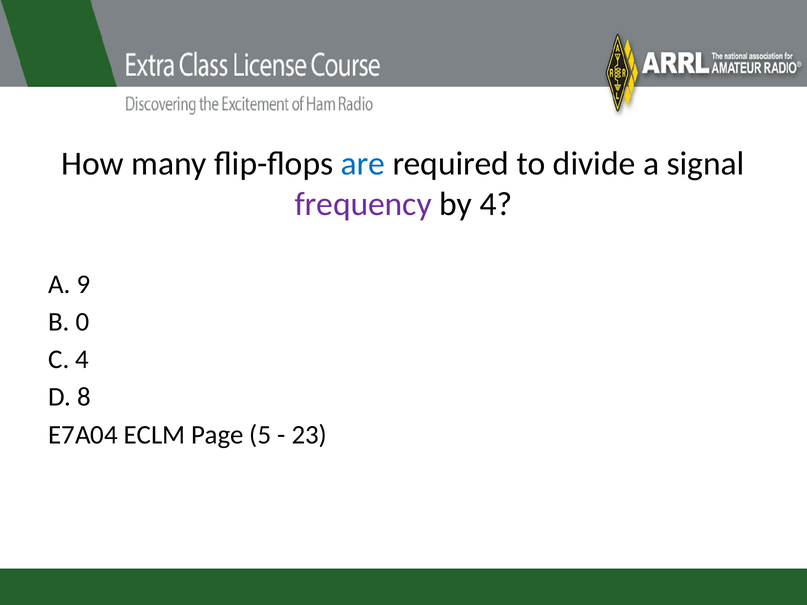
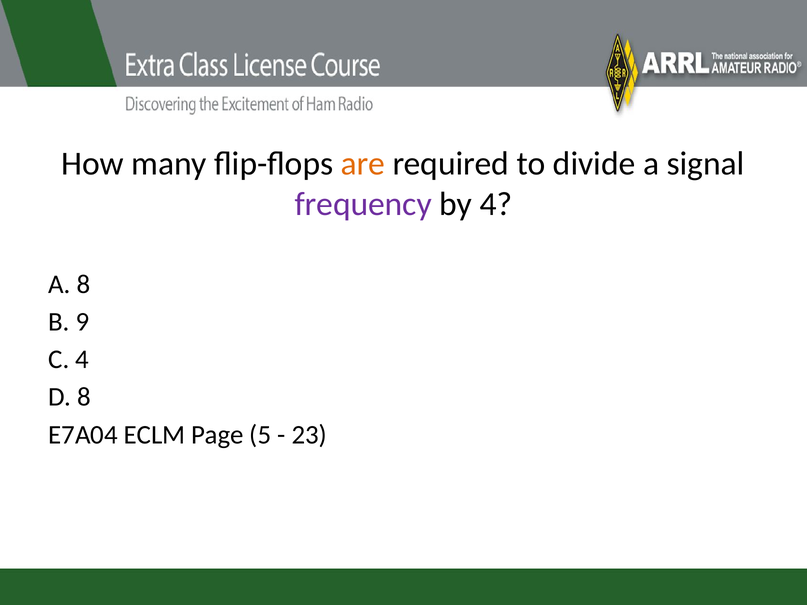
are colour: blue -> orange (363, 164)
A 9: 9 -> 8 (84, 284)
0: 0 -> 9 (83, 322)
